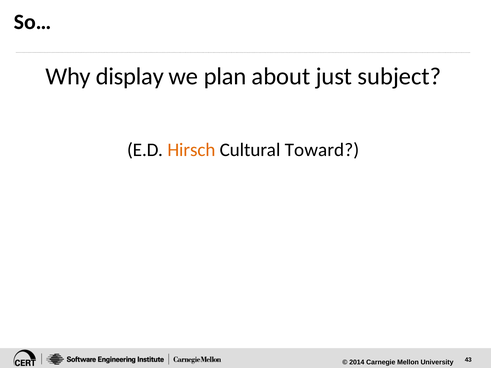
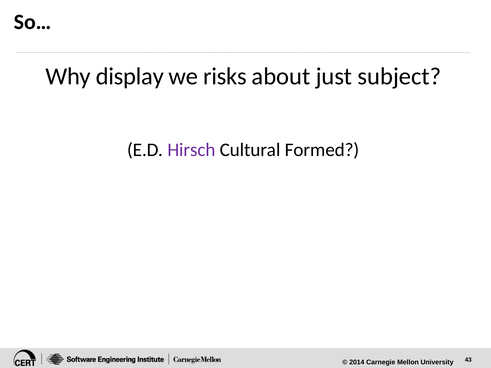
plan: plan -> risks (225, 76)
Hirsch colour: orange -> purple (191, 150)
Toward: Toward -> Formed (322, 150)
